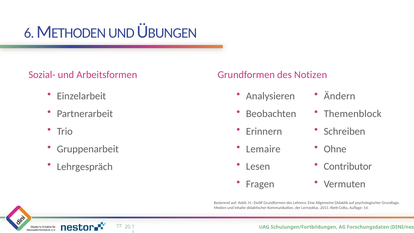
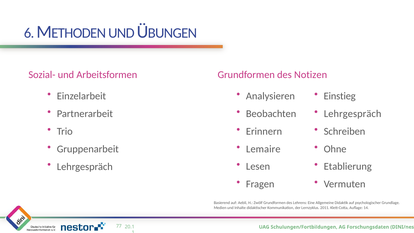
Ändern: Ändern -> Einstieg (340, 96)
Themenblock: Themenblock -> Lehrgespräch (353, 114)
Contributor: Contributor -> Etablierung (348, 166)
